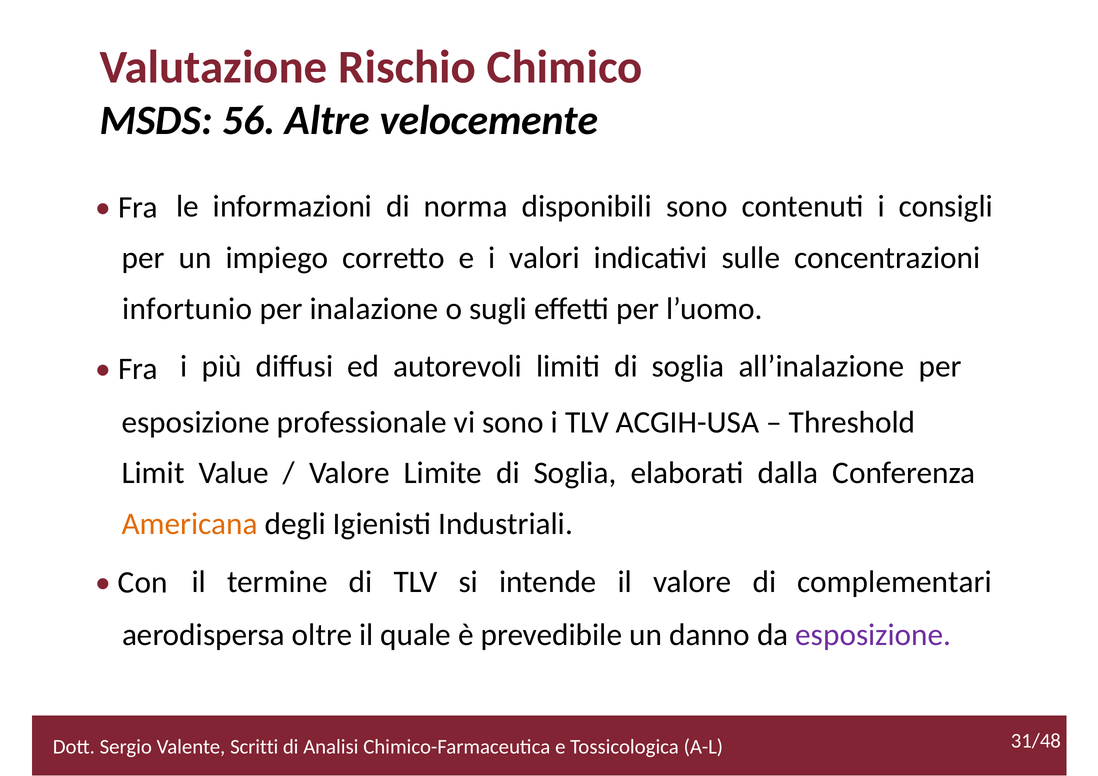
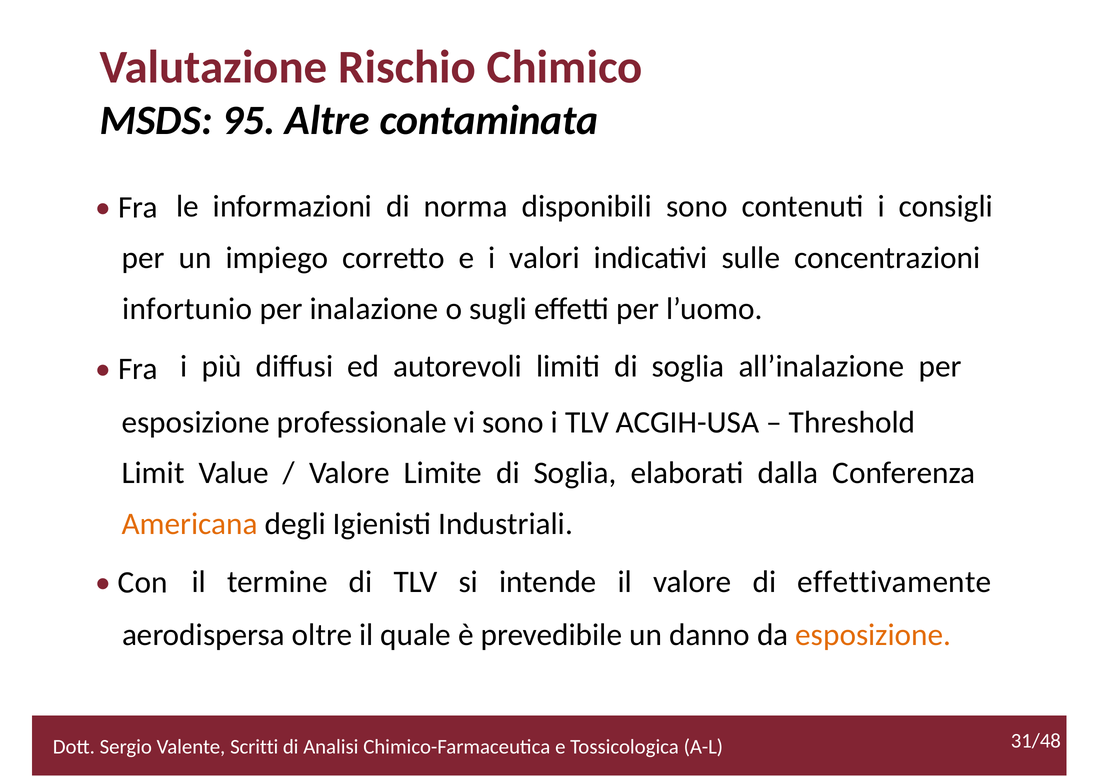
56: 56 -> 95 (249, 120)
velocemente: velocemente -> contaminata (489, 120)
complementari: complementari -> effettivamente (894, 582)
esposizione colour: purple -> orange (873, 635)
